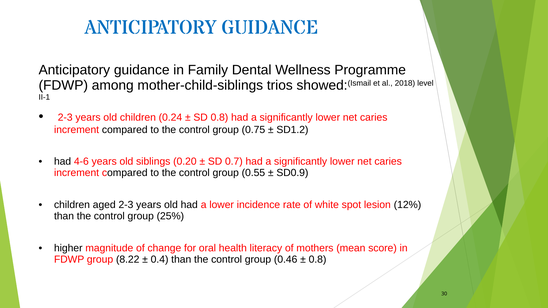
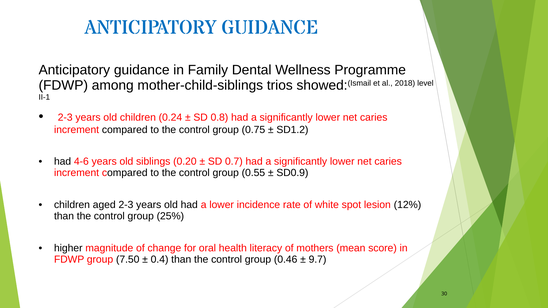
8.22: 8.22 -> 7.50 (128, 260)
0.8: 0.8 -> 9.7 (318, 260)
